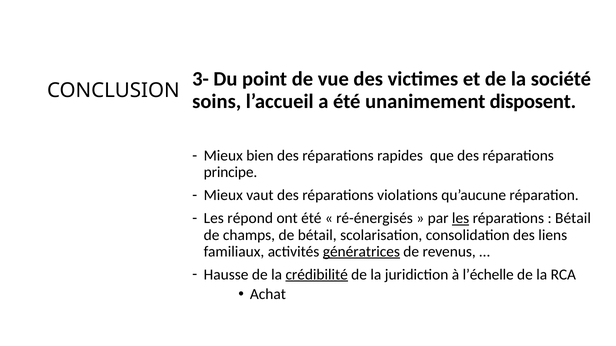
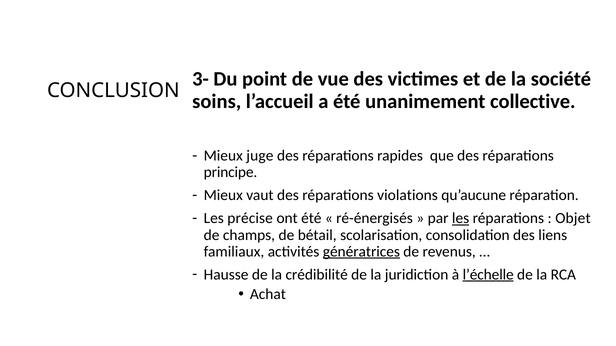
disposent: disposent -> collective (533, 101)
bien: bien -> juge (260, 156)
répond: répond -> précise (250, 219)
Bétail: Bétail -> Objet (573, 219)
crédibilité underline: present -> none (317, 275)
l’échelle underline: none -> present (488, 275)
